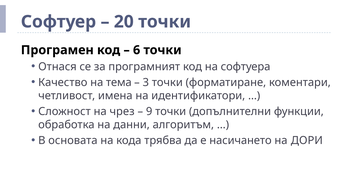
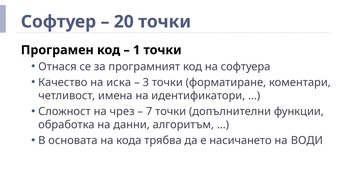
6: 6 -> 1 (137, 50)
тема: тема -> иска (119, 82)
9: 9 -> 7 (149, 111)
ДОРИ: ДОРИ -> ВОДИ (307, 140)
